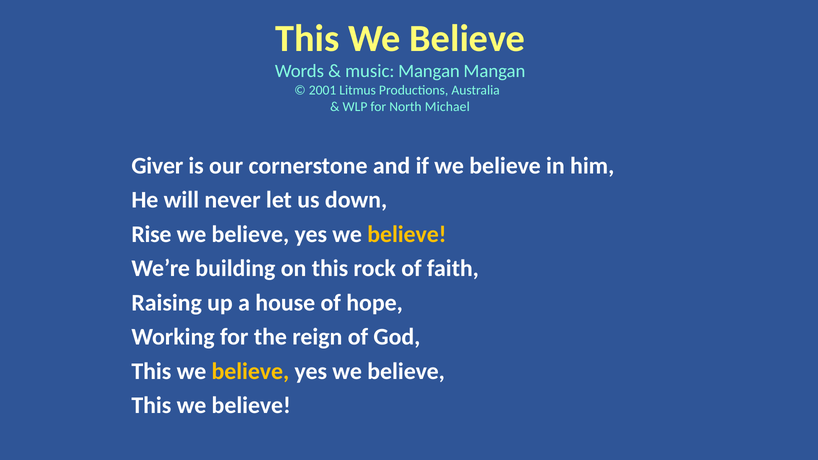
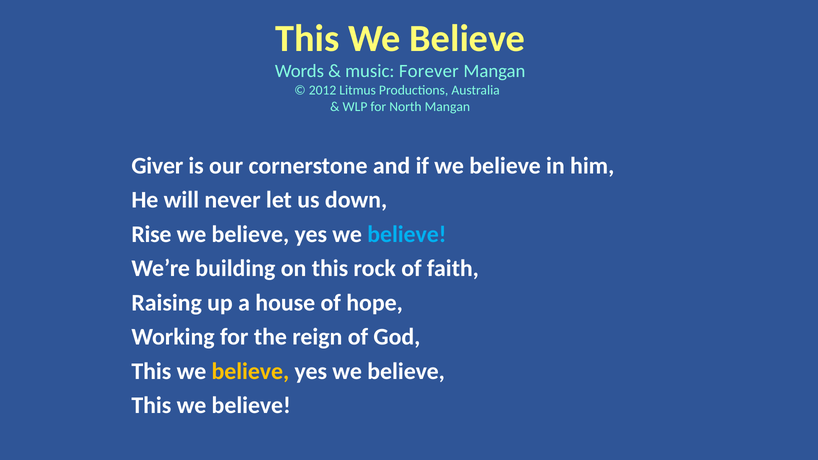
music Mangan: Mangan -> Forever (429, 71)
2001: 2001 -> 2012 (323, 90)
North Michael: Michael -> Mangan (447, 107)
believe colour: yellow -> light blue (407, 234)
